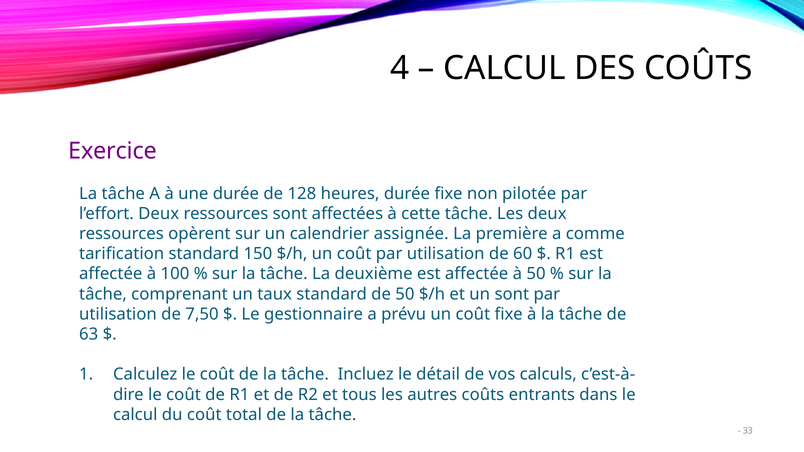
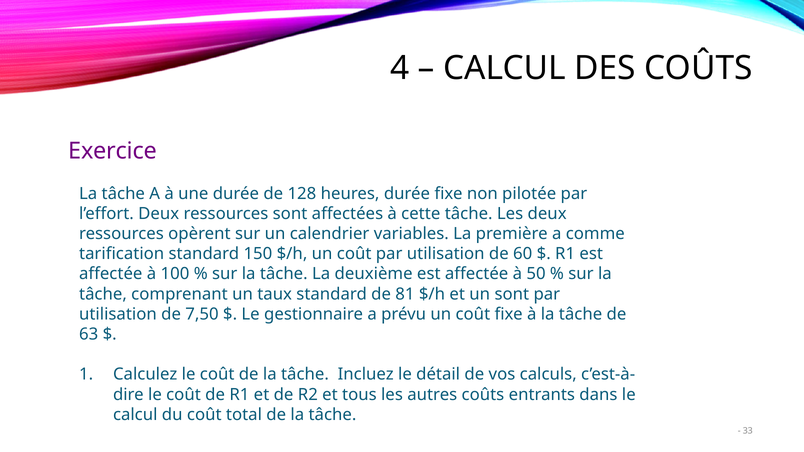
assignée: assignée -> variables (411, 234)
de 50: 50 -> 81 (405, 294)
